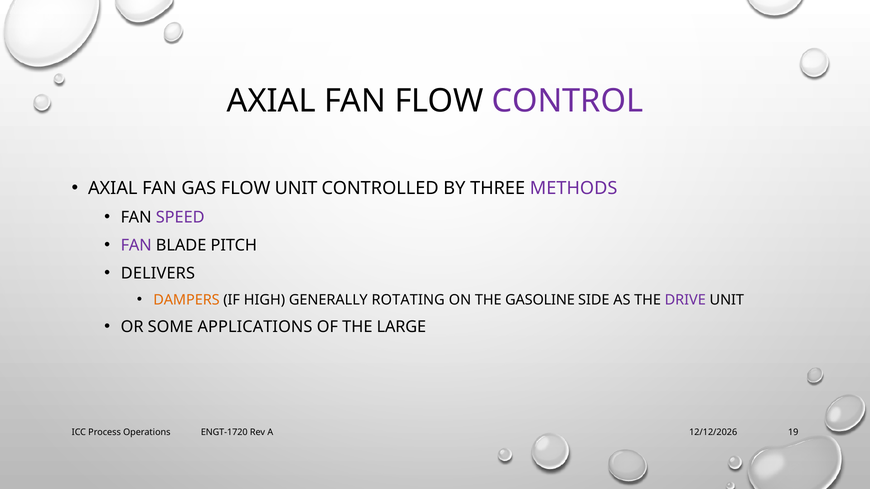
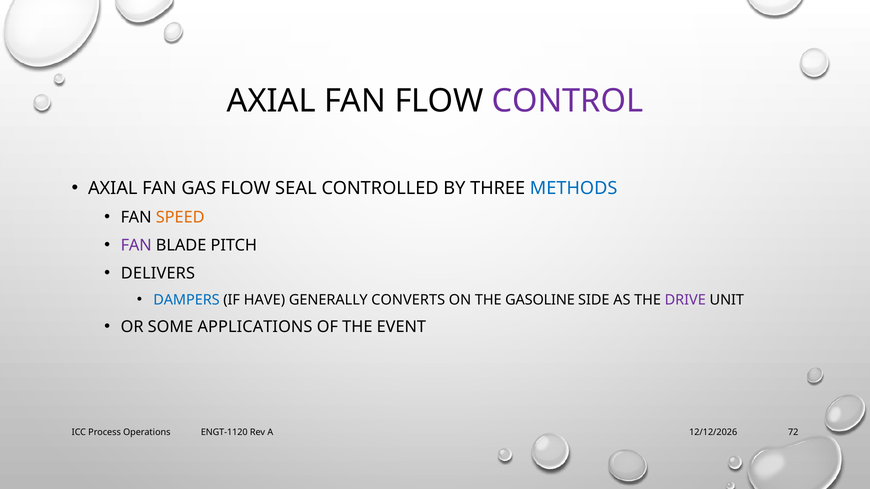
FLOW UNIT: UNIT -> SEAL (296, 189)
METHODS colour: purple -> blue (574, 189)
SPEED colour: purple -> orange (180, 218)
DAMPERS colour: orange -> blue (186, 300)
HIGH: HIGH -> HAVE (264, 300)
ROTATING: ROTATING -> CONVERTS (408, 300)
LARGE: LARGE -> EVENT (401, 327)
ENGT-1720: ENGT-1720 -> ENGT-1120 (224, 433)
19: 19 -> 72 (793, 433)
